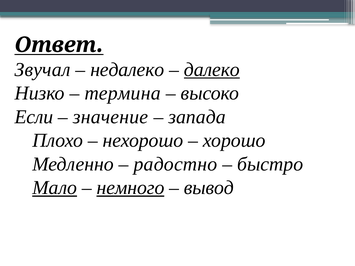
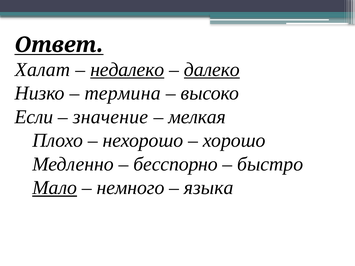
Звучал: Звучал -> Халат (43, 70)
недалеко underline: none -> present (127, 70)
запада: запада -> мелкая (197, 117)
радостно: радостно -> бесспорно (176, 164)
немного underline: present -> none (130, 188)
вывод: вывод -> языка (209, 188)
